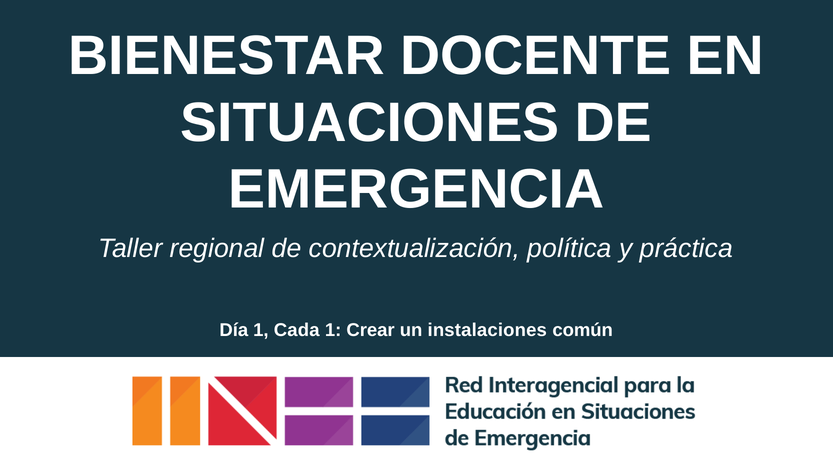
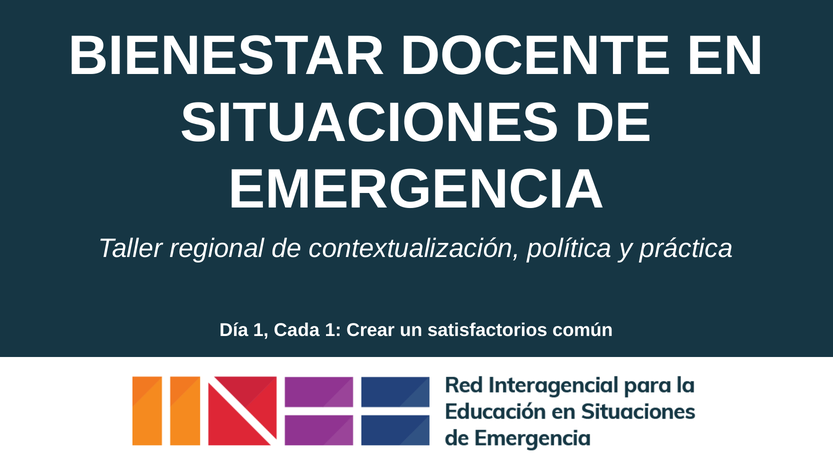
instalaciones: instalaciones -> satisfactorios (487, 330)
